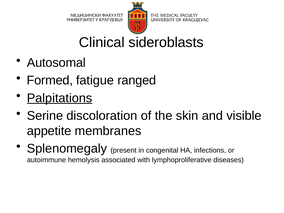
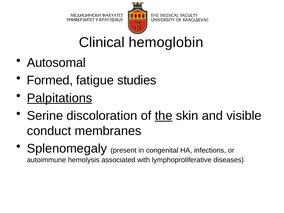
sideroblasts: sideroblasts -> hemoglobin (166, 42)
ranged: ranged -> studies (137, 80)
the underline: none -> present (164, 116)
appetite: appetite -> conduct (49, 131)
